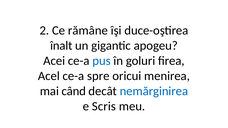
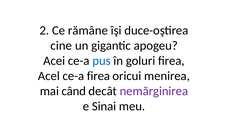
înalt: înalt -> cine (61, 46)
ce-a spre: spre -> firea (98, 76)
nemărginirea colour: blue -> purple (154, 91)
Scris: Scris -> Sinai (104, 106)
